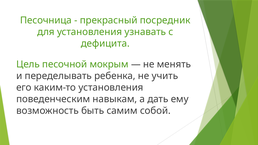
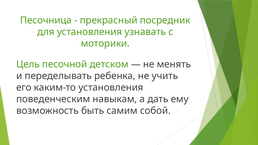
дефицита: дефицита -> моторики (105, 44)
мокрым: мокрым -> детском (109, 64)
